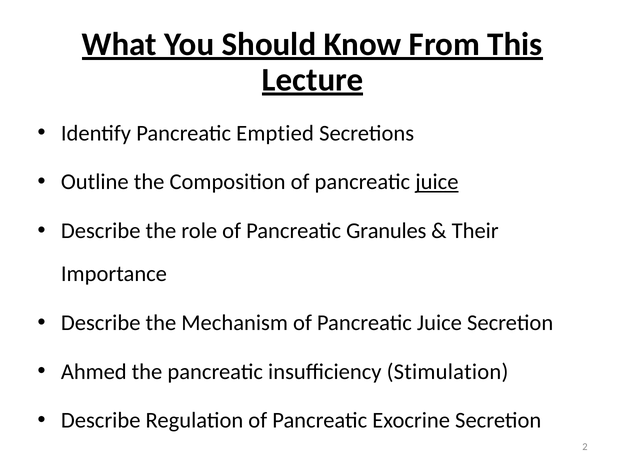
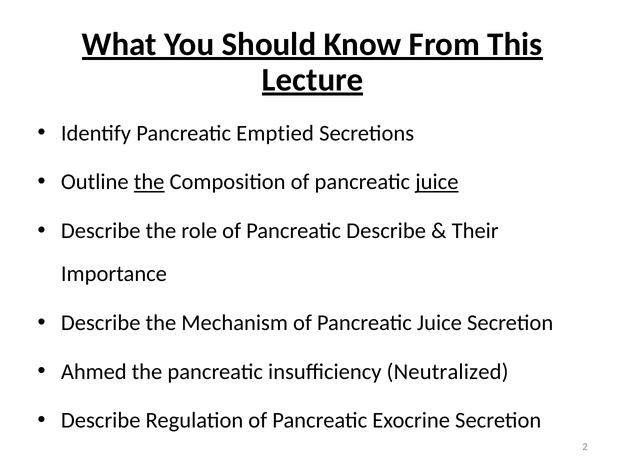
the underline: none -> present (149, 182)
Pancreatic Granules: Granules -> Describe (386, 231)
Stimulation: Stimulation -> Neutralized (448, 372)
